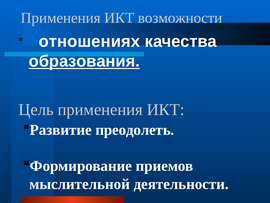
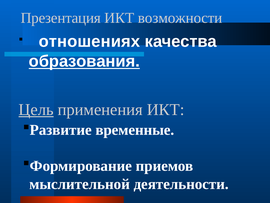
Применения: Применения -> Презентация (61, 18)
Цель underline: none -> present (36, 109)
преодолеть: преодолеть -> временные (135, 130)
